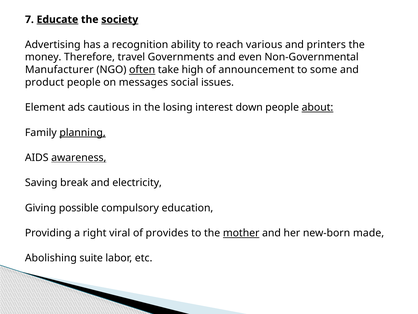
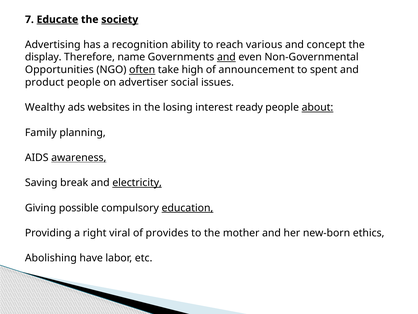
printers: printers -> concept (326, 45)
money: money -> display (43, 57)
travel: travel -> name (131, 57)
and underline: none -> present (226, 57)
Manufacturer: Manufacturer -> Opportunities (59, 70)
some: some -> spent (324, 70)
messages: messages -> advertiser (143, 82)
Element: Element -> Wealthy (45, 107)
cautious: cautious -> websites (109, 107)
down: down -> ready (249, 107)
planning underline: present -> none (83, 132)
electricity underline: none -> present (137, 183)
education underline: none -> present (187, 208)
mother underline: present -> none (241, 233)
made: made -> ethics (369, 233)
suite: suite -> have (91, 258)
